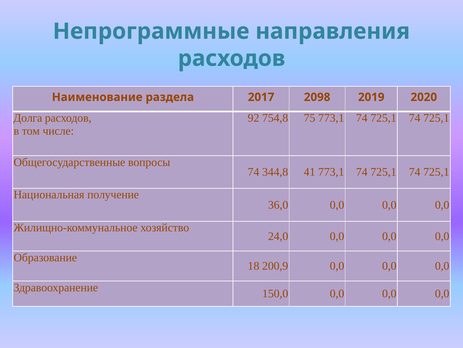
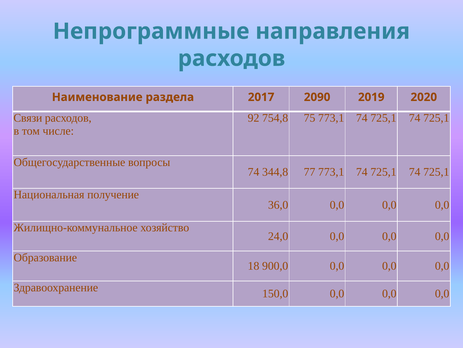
2098: 2098 -> 2090 (317, 97)
Долга: Долга -> Связи (28, 118)
41: 41 -> 77 (310, 172)
200,9: 200,9 -> 900,0 (275, 266)
